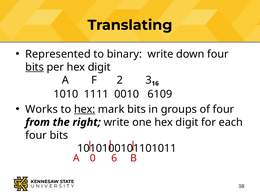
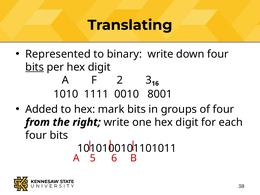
6109: 6109 -> 8001 (160, 94)
Works: Works -> Added (42, 109)
hex underline: present -> none (85, 109)
0: 0 -> 5 (93, 158)
